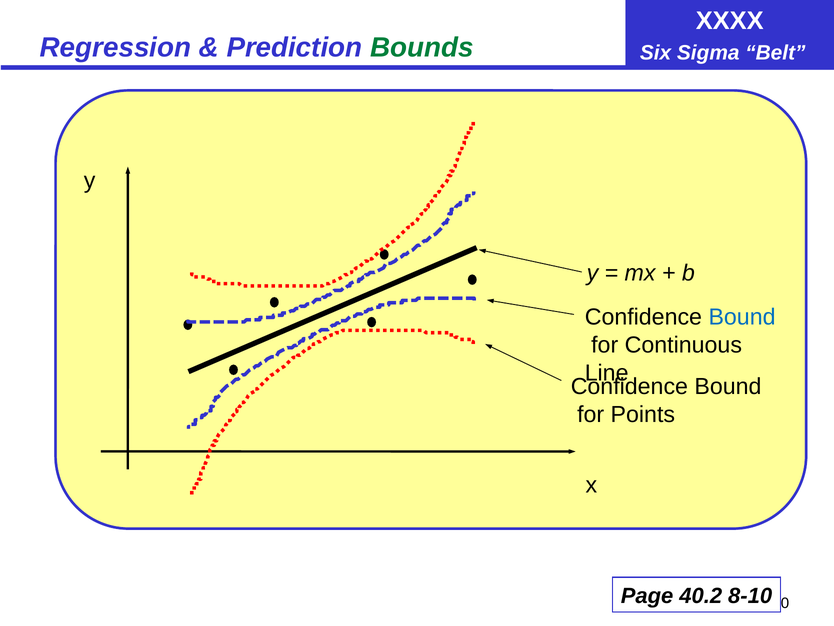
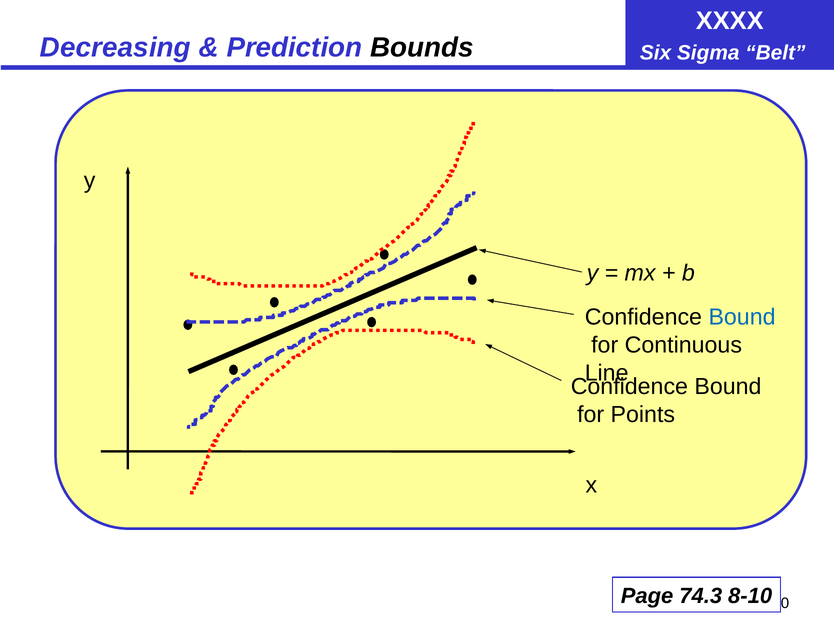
Regression: Regression -> Decreasing (115, 48)
Bounds colour: green -> black (422, 48)
40.2: 40.2 -> 74.3 (701, 596)
